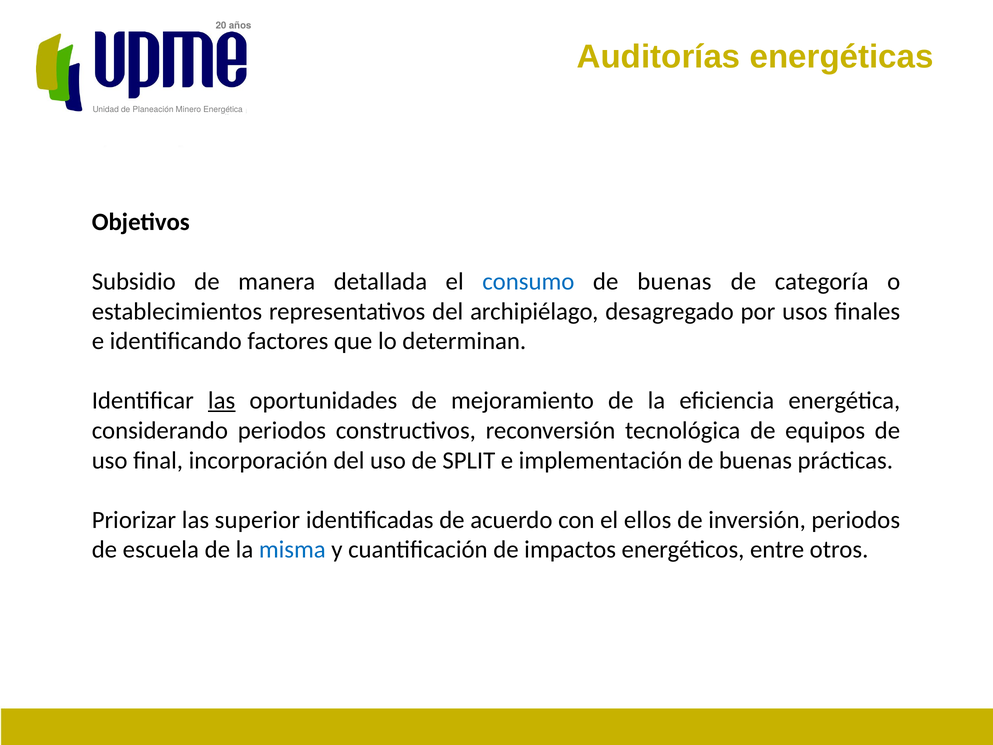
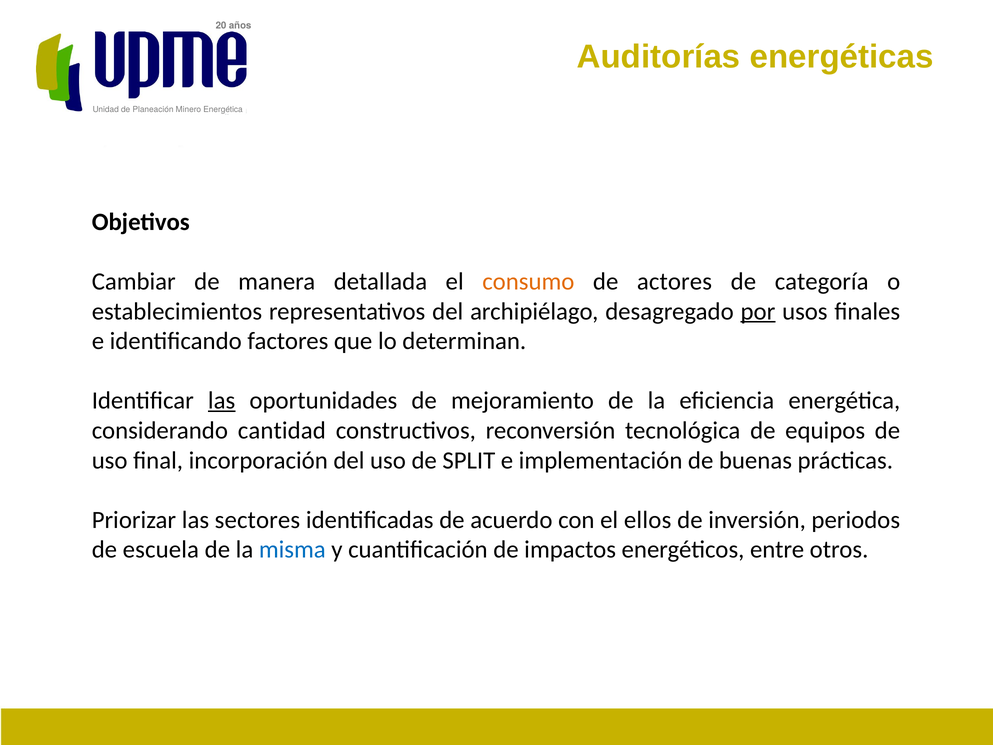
Subsidio: Subsidio -> Cambiar (134, 281)
consumo colour: blue -> orange (528, 281)
buenas: buenas -> actores (674, 281)
por underline: none -> present (758, 311)
considerando periodos: periodos -> cantidad (282, 430)
superior: superior -> sectores (257, 520)
